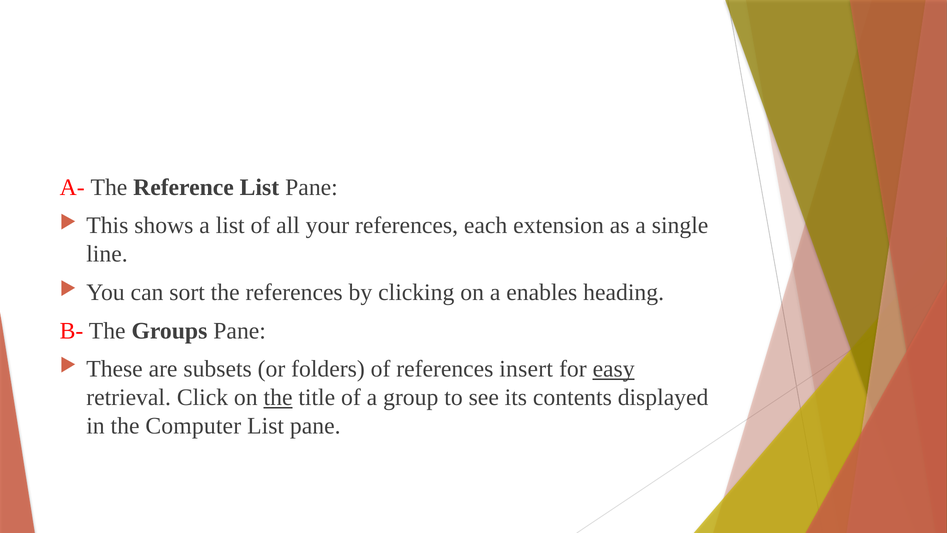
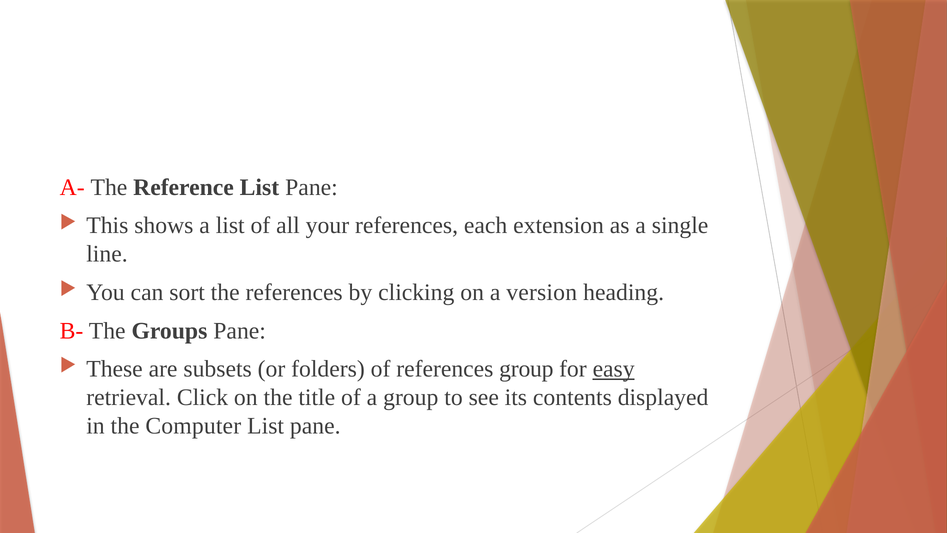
enables: enables -> version (542, 292)
references insert: insert -> group (526, 369)
the underline: present -> none (278, 397)
